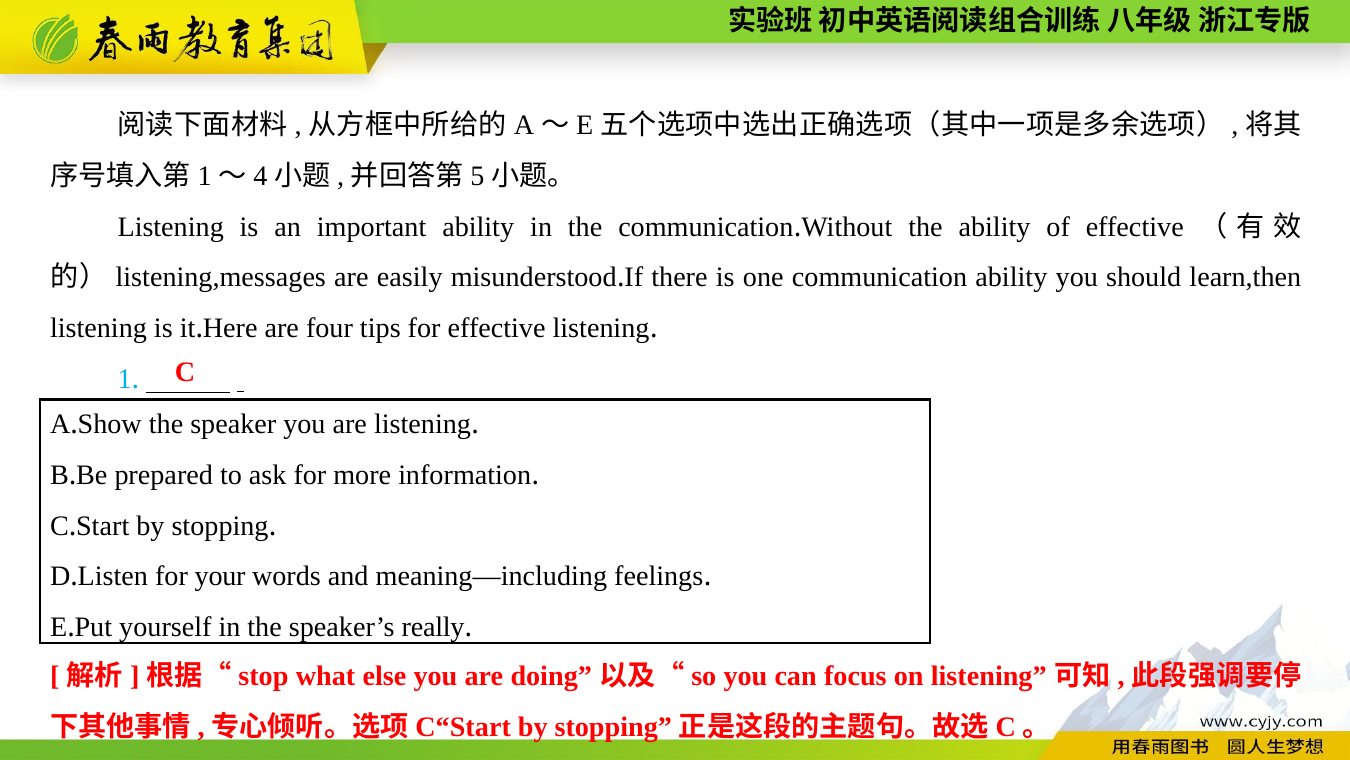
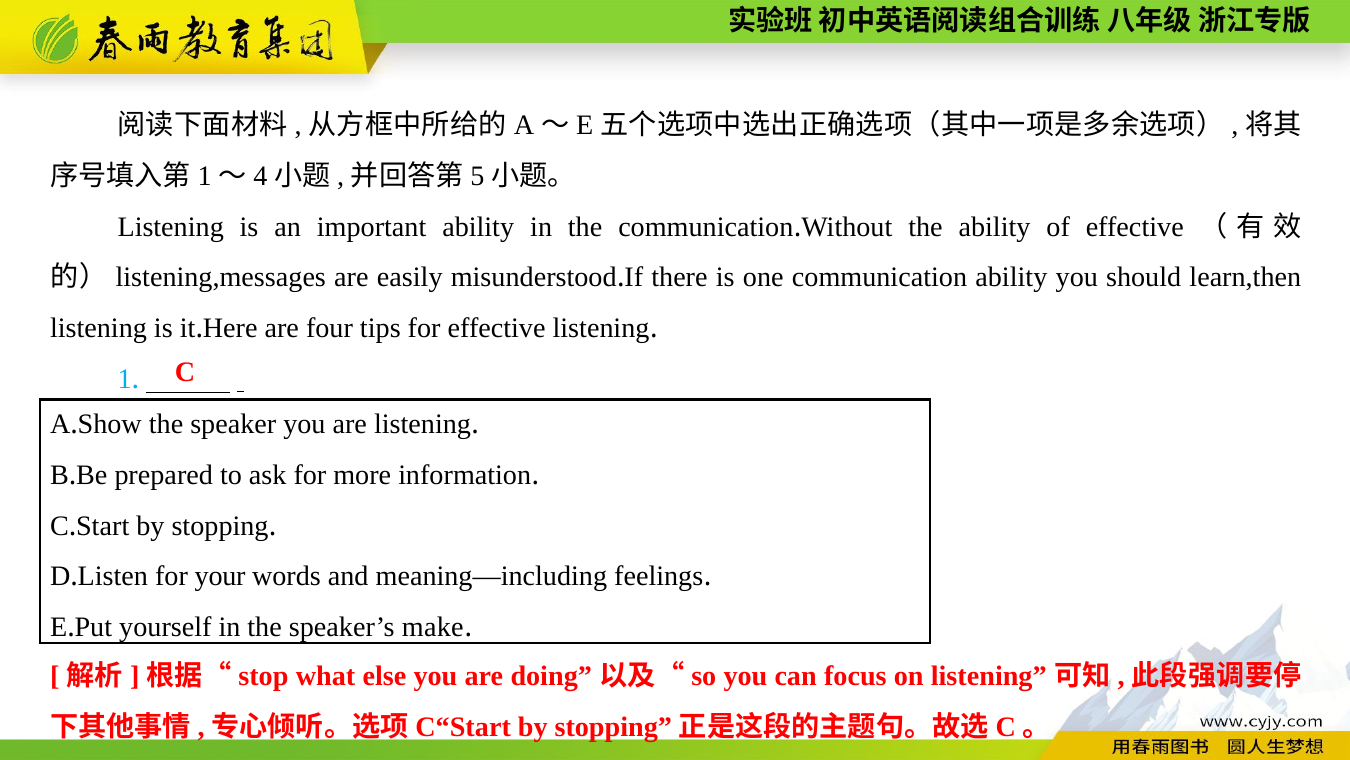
really: really -> make (433, 627)
